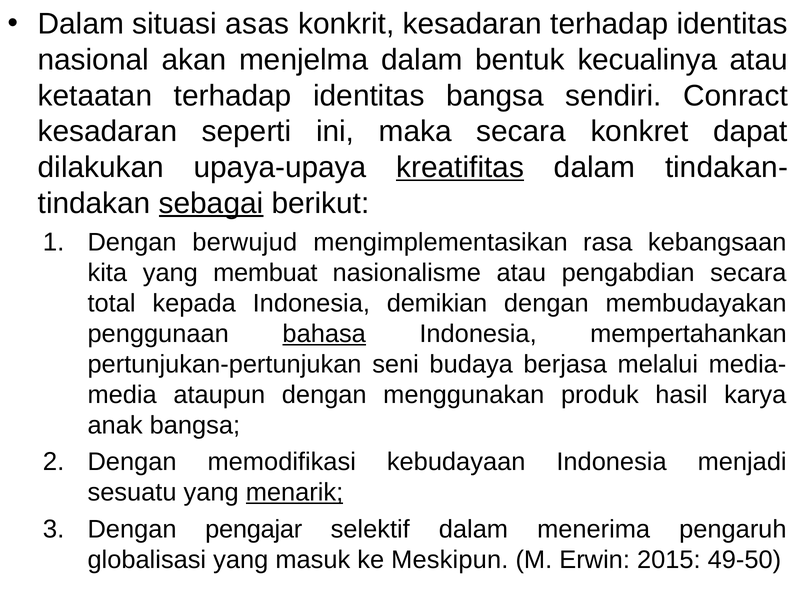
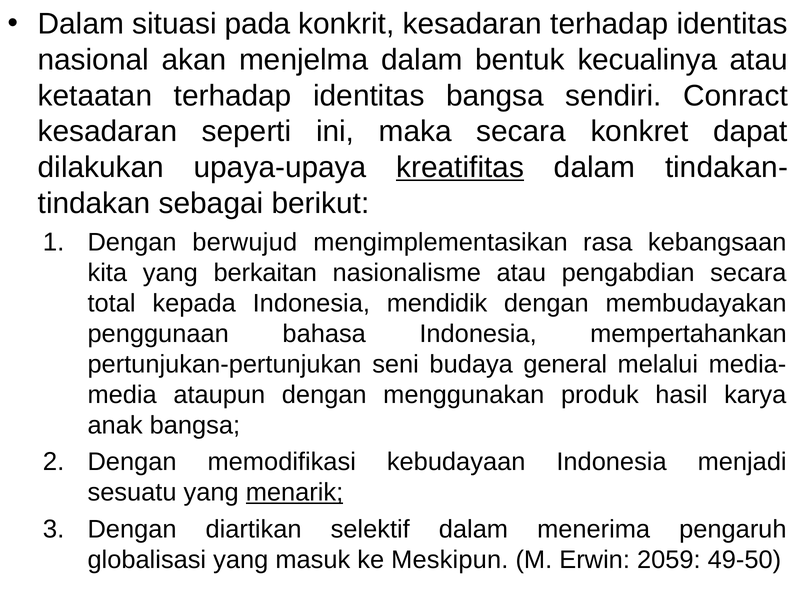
asas: asas -> pada (258, 24)
sebagai underline: present -> none (211, 203)
membuat: membuat -> berkaitan (265, 273)
demikian: demikian -> mendidik (437, 303)
bahasa underline: present -> none (324, 334)
berjasa: berjasa -> general (565, 364)
pengajar: pengajar -> diartikan (254, 529)
2015: 2015 -> 2059 (669, 560)
